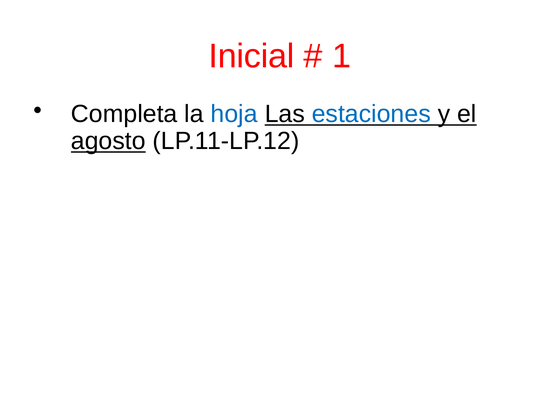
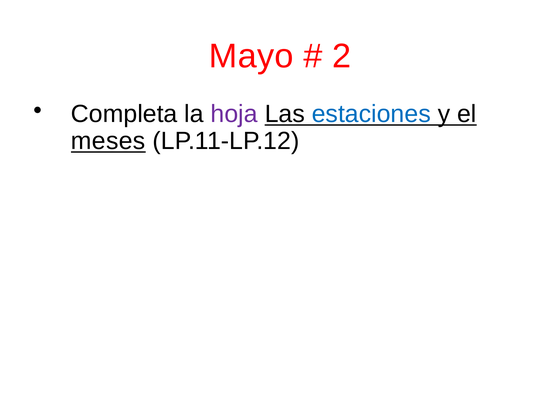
Inicial: Inicial -> Mayo (251, 56)
1: 1 -> 2 (342, 56)
hoja colour: blue -> purple (234, 114)
agosto: agosto -> meses (108, 141)
